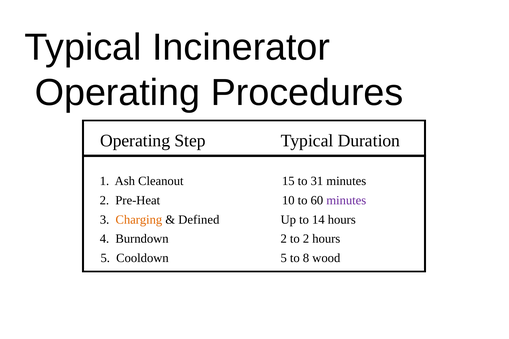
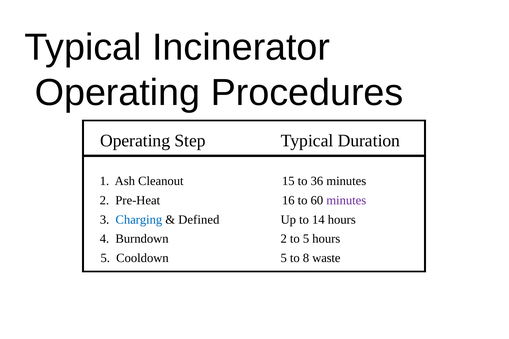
31: 31 -> 36 (317, 181)
10: 10 -> 16 (288, 201)
Charging colour: orange -> blue (139, 220)
to 2: 2 -> 5 (306, 239)
wood: wood -> waste (326, 258)
